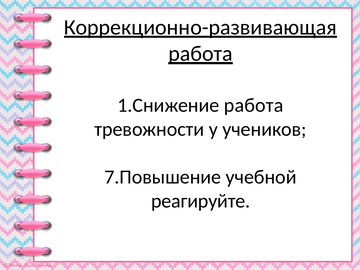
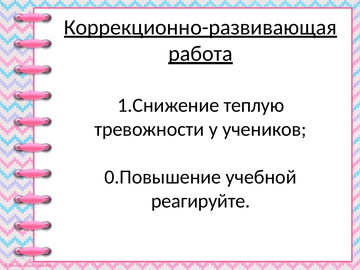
1.Снижение работа: работа -> теплую (254, 105)
7.Повышение: 7.Повышение -> 0.Повышение (163, 177)
